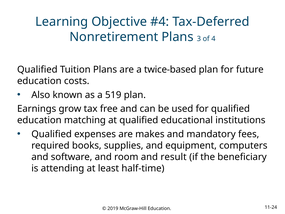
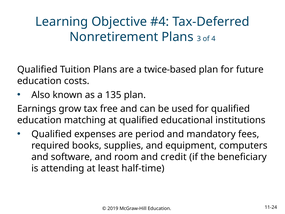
519: 519 -> 135 (113, 95)
makes: makes -> period (150, 134)
result: result -> credit (174, 157)
